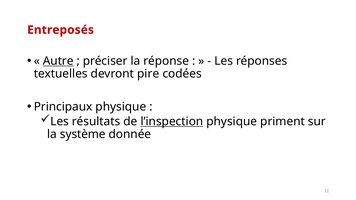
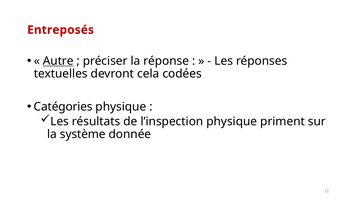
pire: pire -> cela (148, 74)
Principaux: Principaux -> Catégories (63, 107)
l’inspection underline: present -> none (172, 122)
